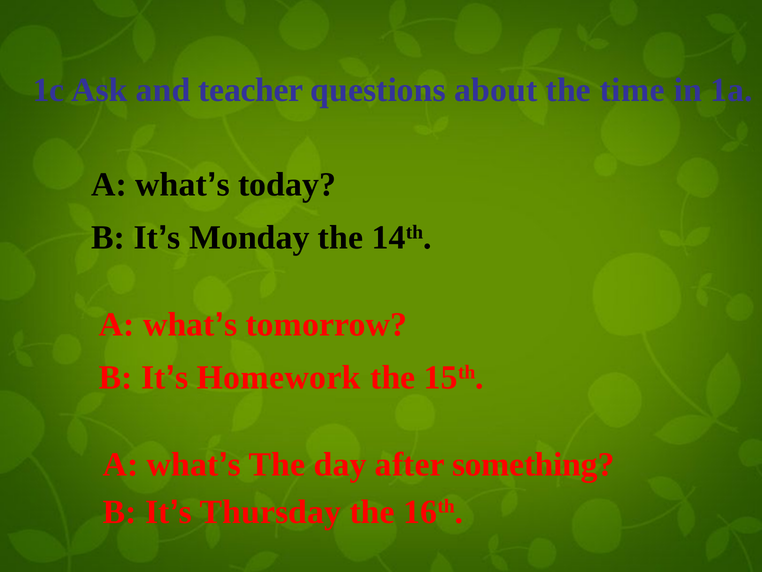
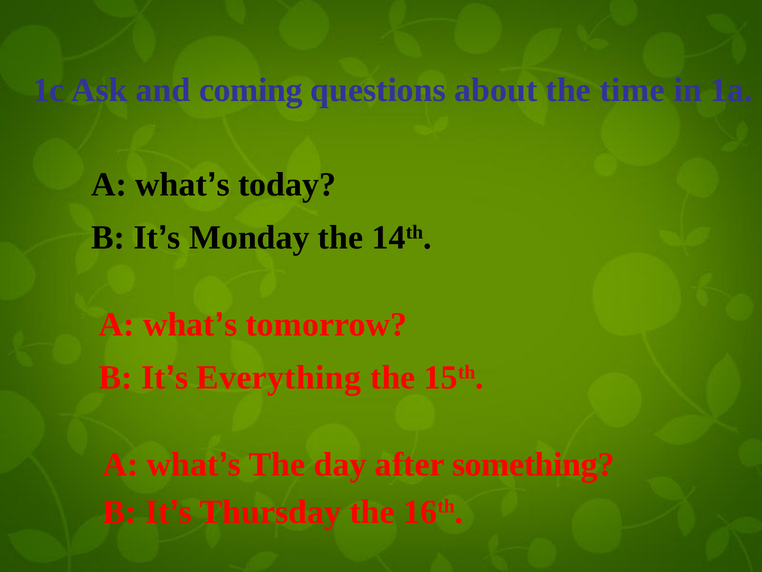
teacher: teacher -> coming (251, 90)
Homework: Homework -> Everything (279, 377)
